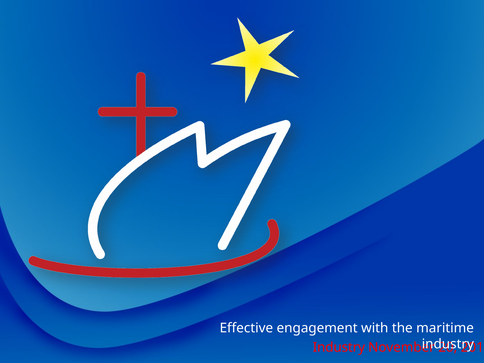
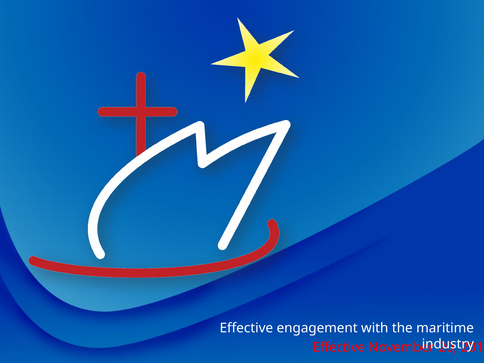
Industry: Industry -> Effective (339, 348)
